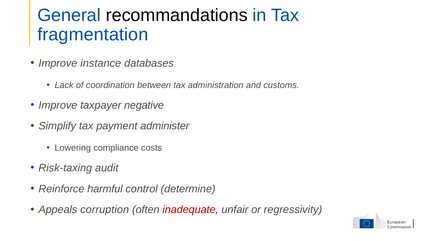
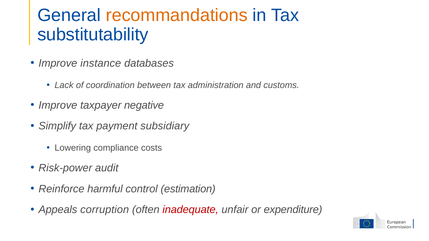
recommandations colour: black -> orange (177, 15)
fragmentation: fragmentation -> substitutability (93, 35)
administer: administer -> subsidiary (165, 126)
Risk-taxing: Risk-taxing -> Risk-power (65, 168)
determine: determine -> estimation (188, 189)
regressivity: regressivity -> expenditure (293, 210)
